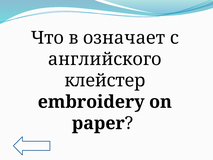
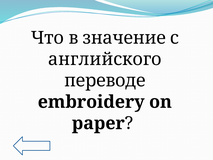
означает: означает -> значение (124, 38)
клейстер: клейстер -> переводе (105, 80)
